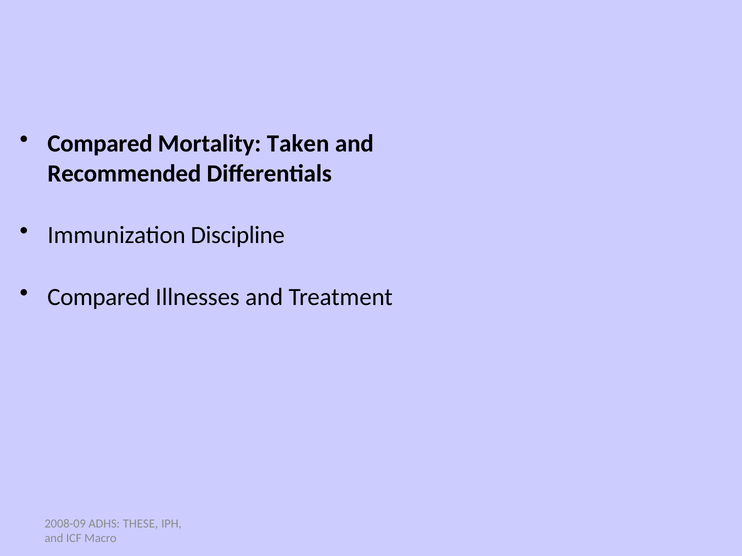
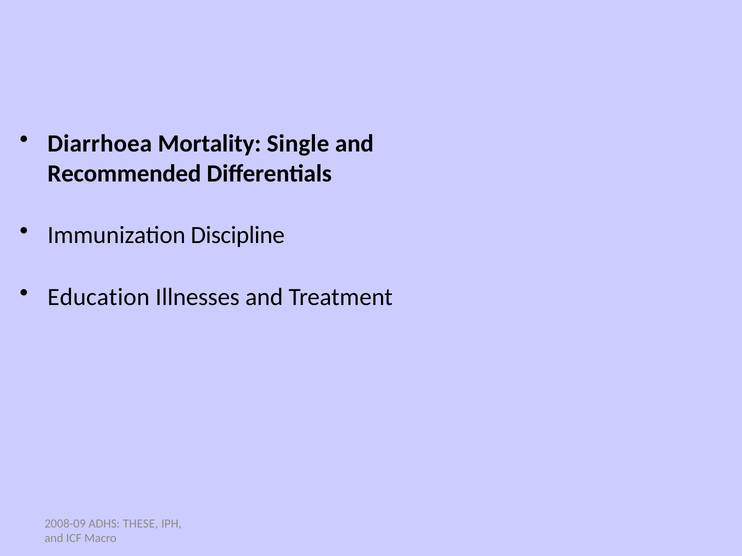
Compared: Compared -> Diarrhoea (100, 144)
Taken: Taken -> Single (298, 144)
Compared: Compared -> Education (99, 297)
